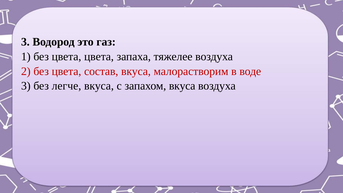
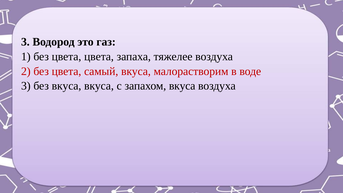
состав: состав -> самый (101, 71)
без легче: легче -> вкуса (66, 86)
